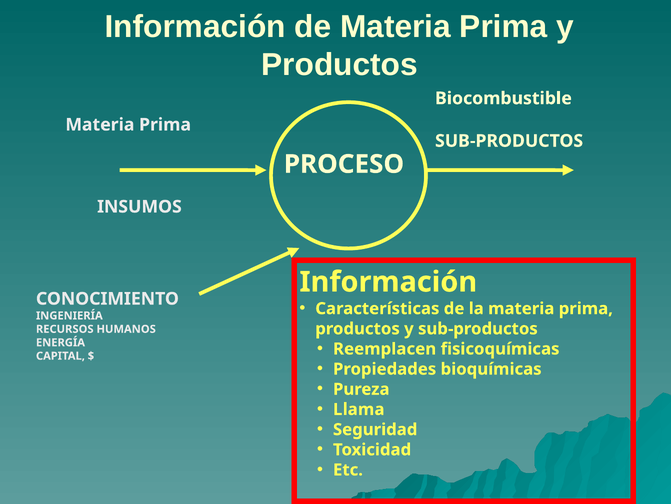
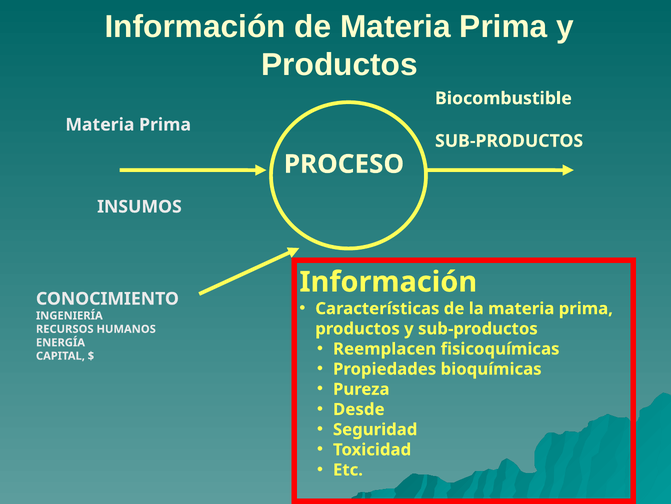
Llama: Llama -> Desde (359, 409)
